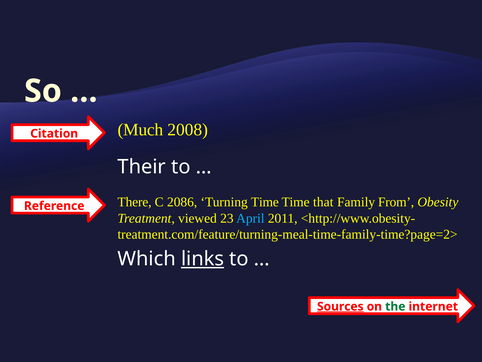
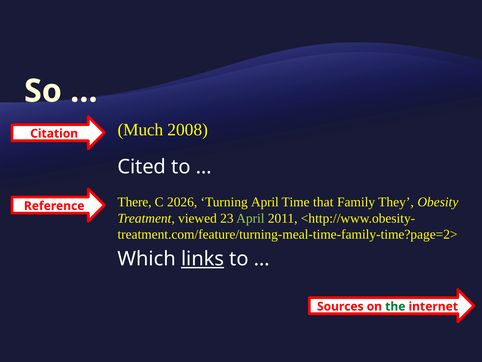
Their: Their -> Cited (142, 167)
2086: 2086 -> 2026 (182, 202)
Turning Time: Time -> April (265, 202)
From: From -> They (396, 202)
April colour: light blue -> light green (250, 218)
Sources underline: present -> none (340, 306)
